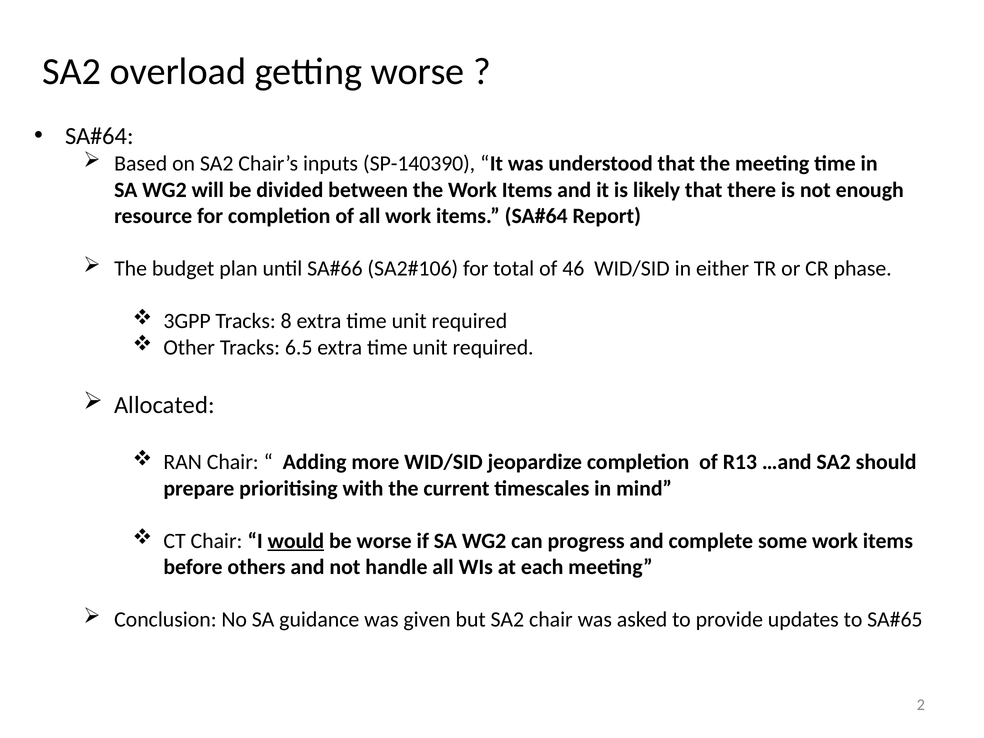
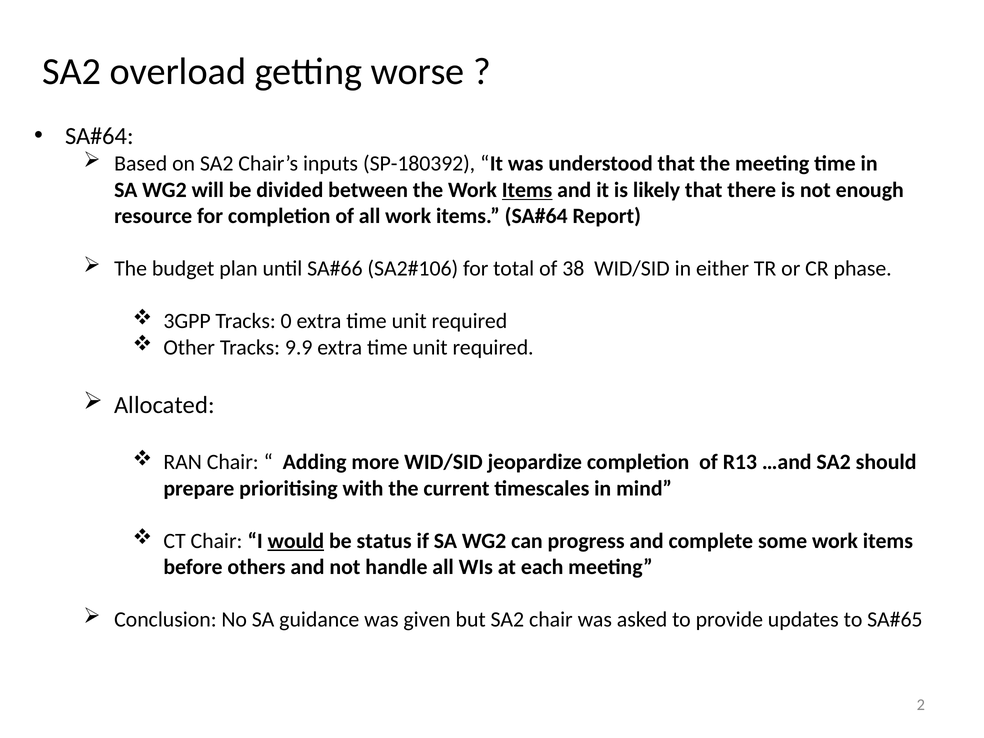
SP-140390: SP-140390 -> SP-180392 (419, 164)
Items underline: none -> present (527, 190)
46: 46 -> 38 (573, 269)
8: 8 -> 0 (286, 321)
6.5: 6.5 -> 9.9 (299, 347)
be worse: worse -> status (384, 541)
